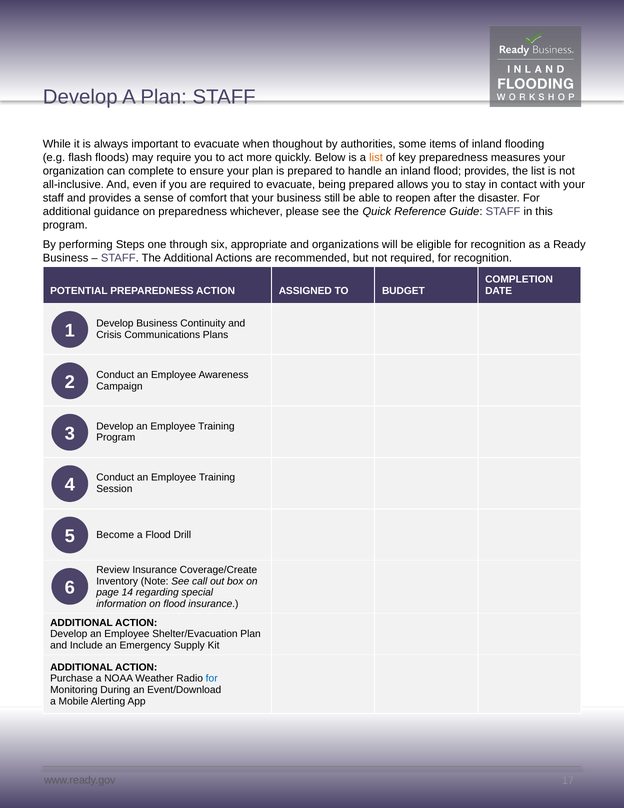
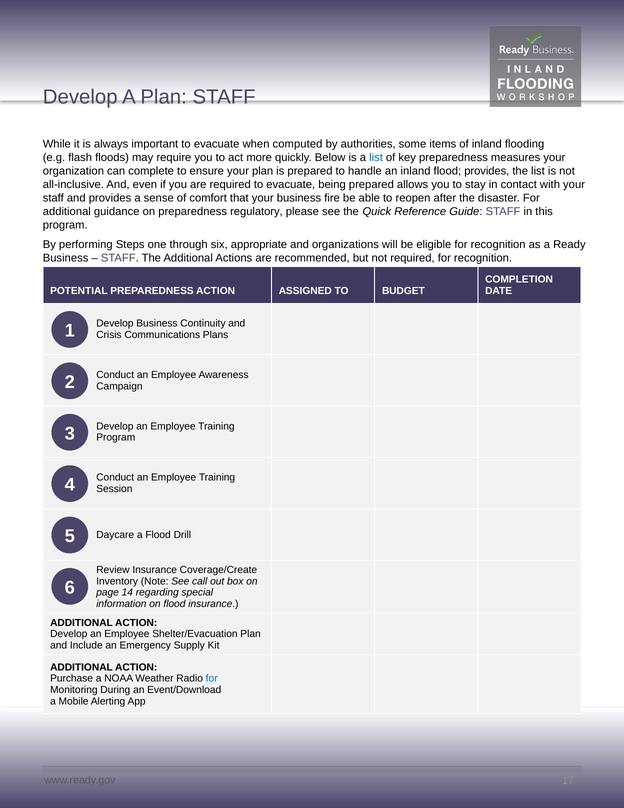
thoughout: thoughout -> computed (298, 144)
list colour: orange -> blue (376, 157)
still: still -> fire (332, 198)
whichever: whichever -> regulatory (256, 211)
Become: Become -> Daycare (115, 534)
